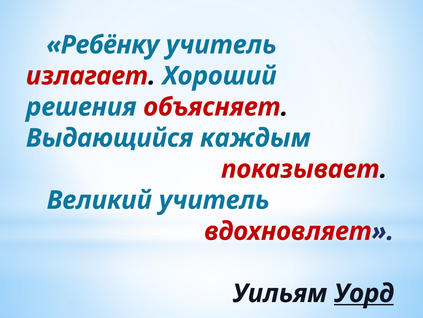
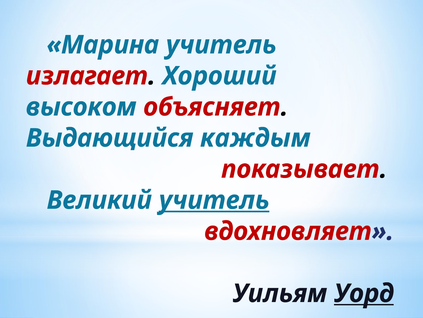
Ребёнку: Ребёнку -> Марина (103, 45)
решения: решения -> высоком (81, 107)
учитель underline: none -> present (214, 200)
